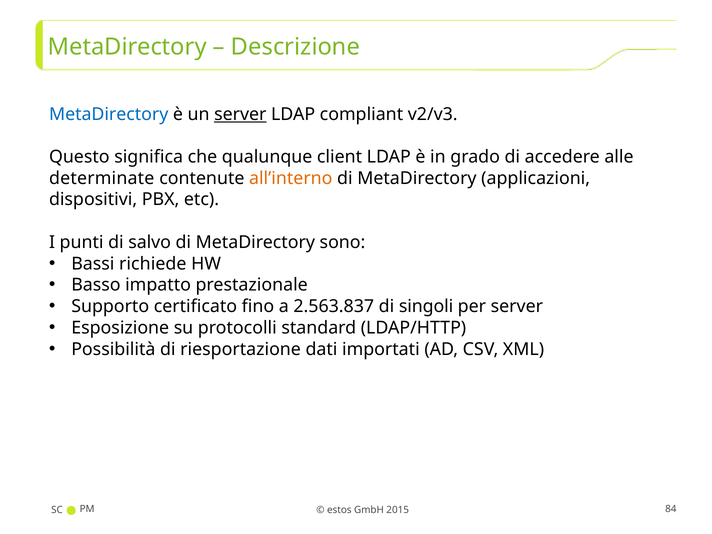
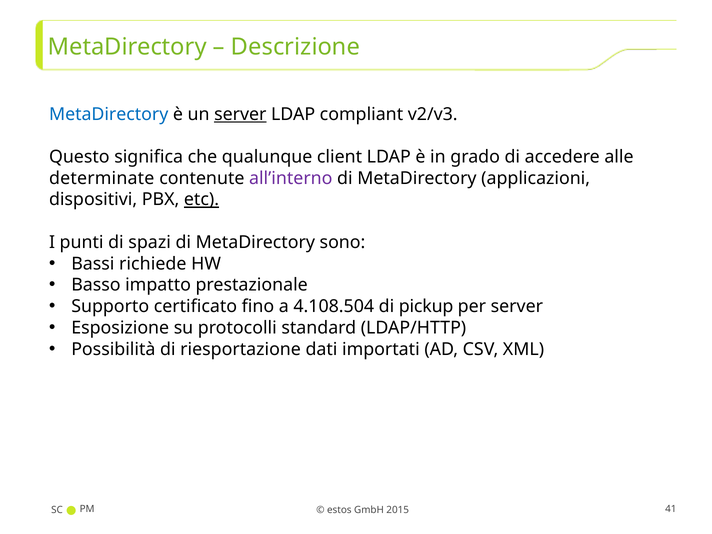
all’interno colour: orange -> purple (291, 178)
etc underline: none -> present (201, 200)
salvo: salvo -> spazi (150, 242)
2.563.837: 2.563.837 -> 4.108.504 (334, 306)
singoli: singoli -> pickup (426, 306)
84: 84 -> 41 (671, 509)
